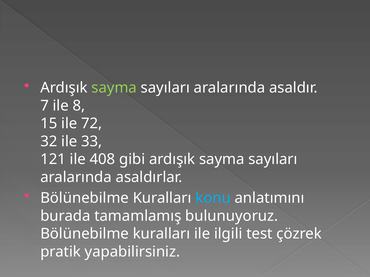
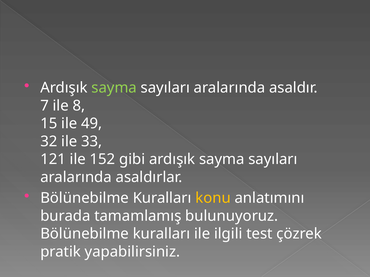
72: 72 -> 49 (92, 124)
408: 408 -> 152 (102, 160)
konu colour: light blue -> yellow (213, 198)
